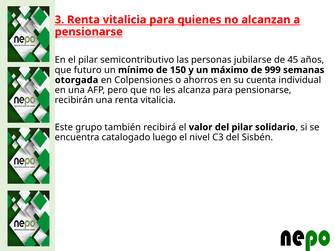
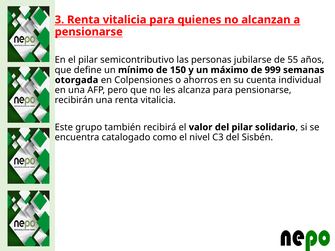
45: 45 -> 55 (293, 60)
futuro: futuro -> define (88, 70)
luego: luego -> como (165, 137)
